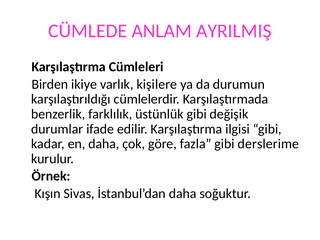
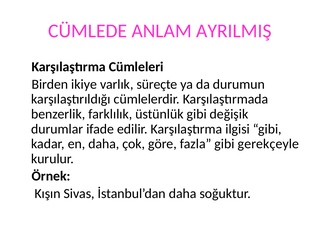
kişilere: kişilere -> süreçte (157, 84)
derslerime: derslerime -> gerekçeyle (268, 144)
